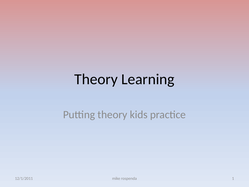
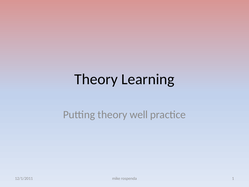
kids: kids -> well (139, 114)
